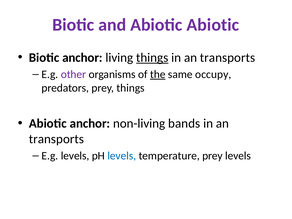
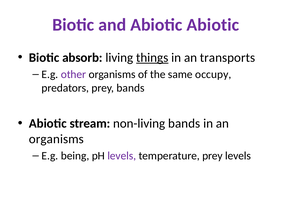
Biotic anchor: anchor -> absorb (82, 58)
the underline: present -> none (158, 74)
prey things: things -> bands (131, 88)
Abiotic anchor: anchor -> stream (90, 123)
transports: transports -> organisms (56, 139)
E.g levels: levels -> being (75, 156)
levels colour: blue -> purple (122, 156)
